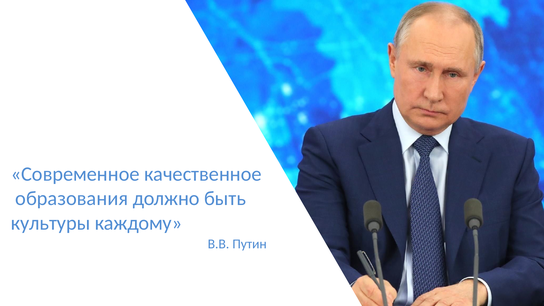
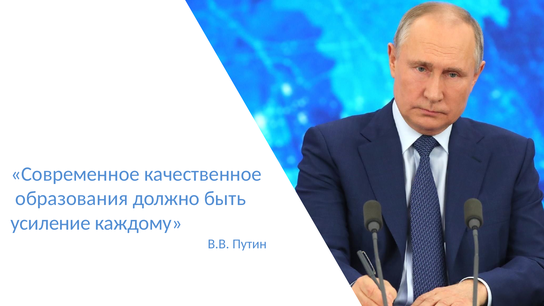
культуры: культуры -> усиление (51, 223)
